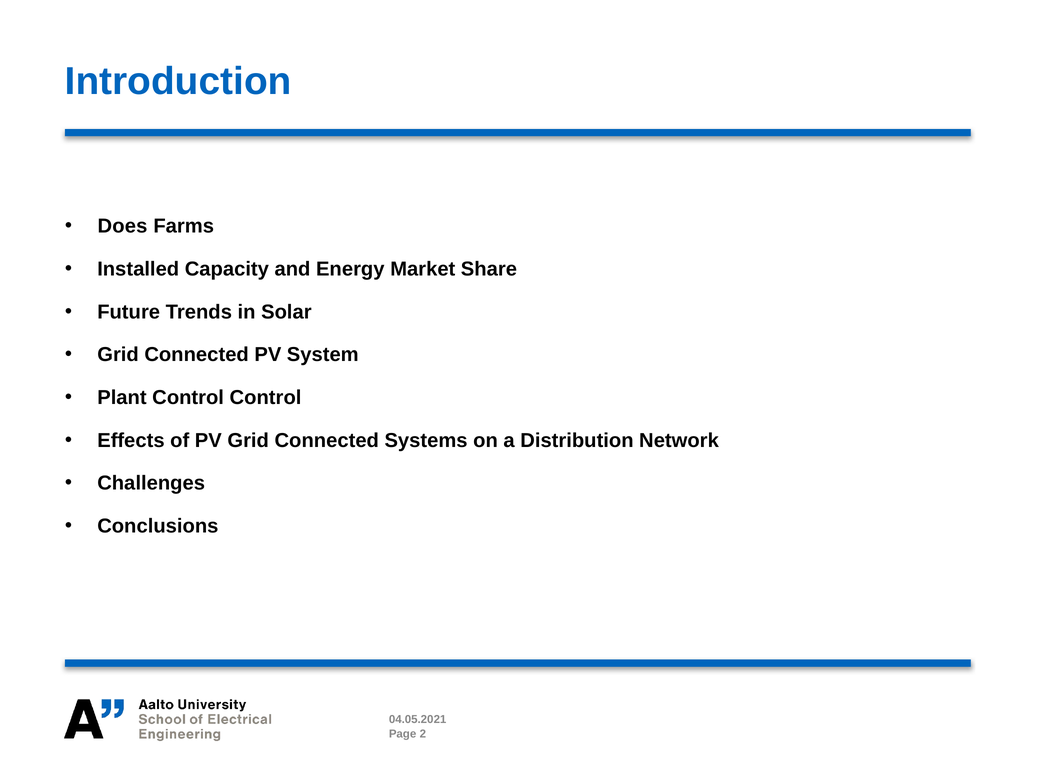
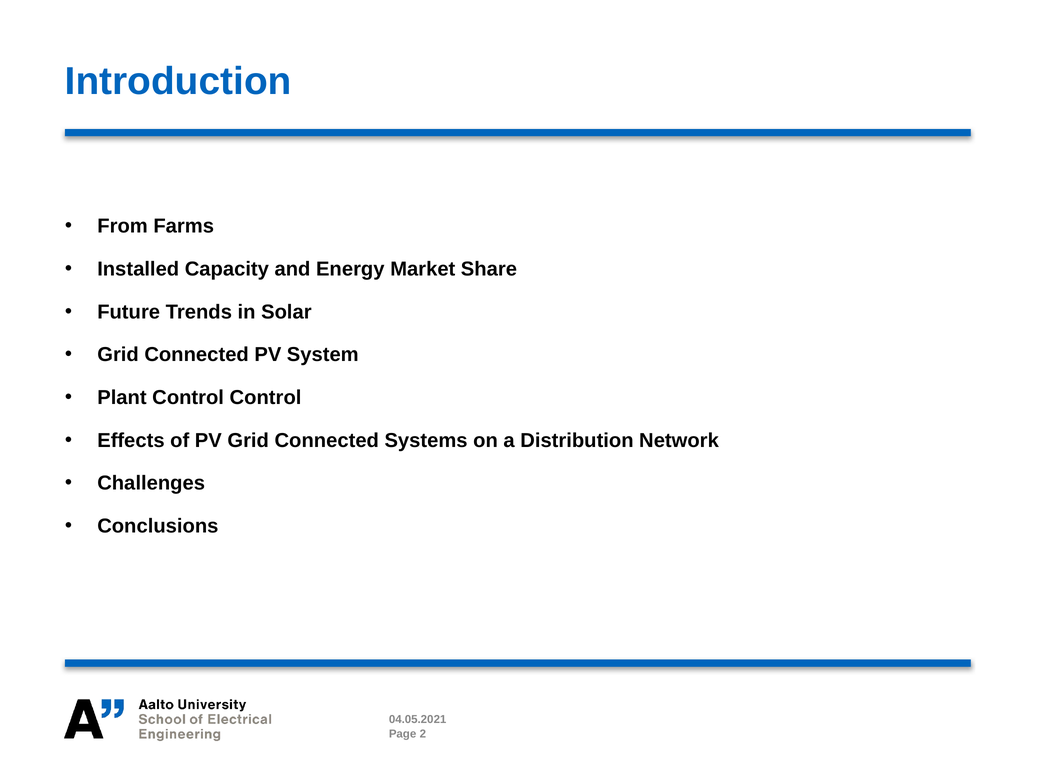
Does: Does -> From (123, 226)
